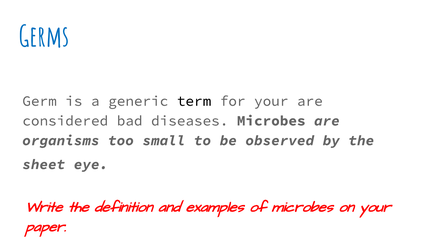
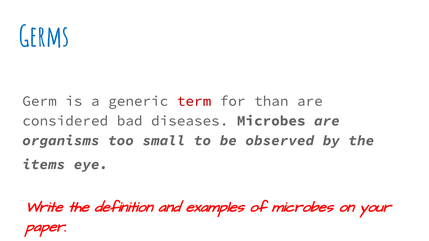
term colour: black -> red (194, 101)
for your: your -> than (271, 101)
sheet: sheet -> items (44, 165)
